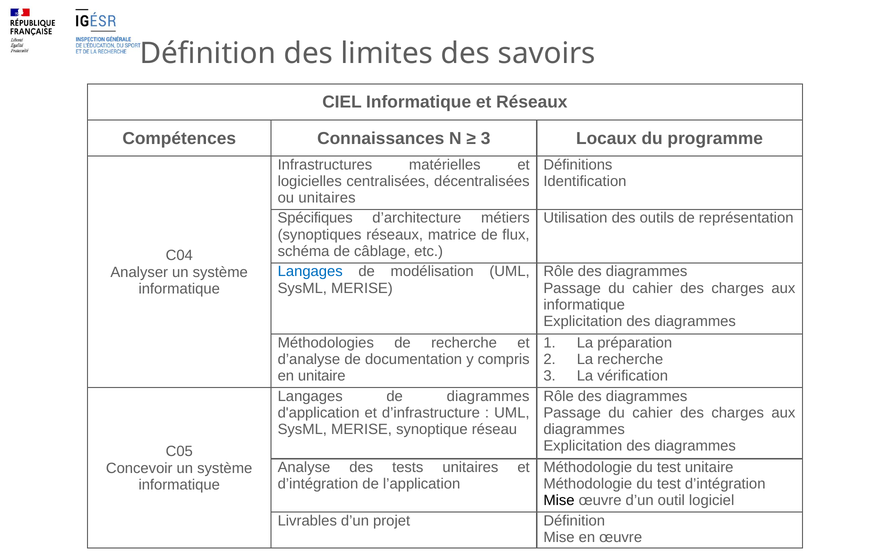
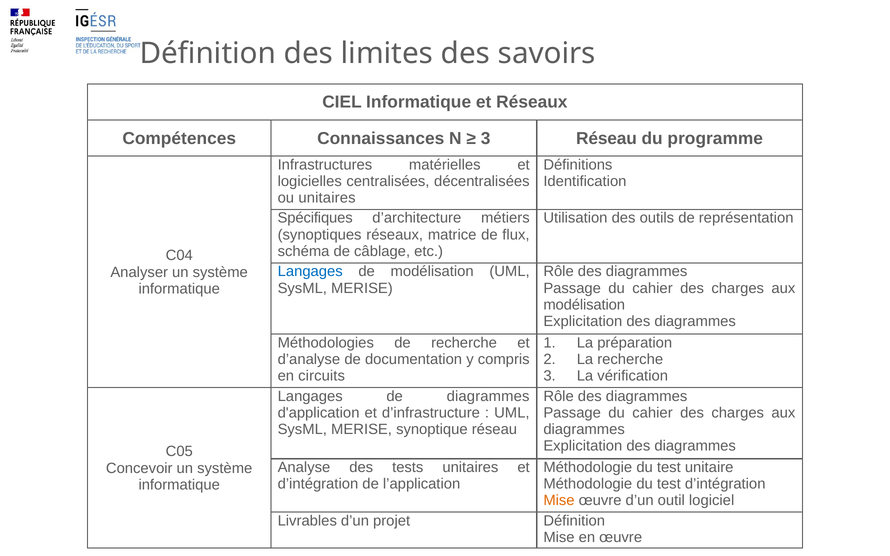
3 Locaux: Locaux -> Réseau (606, 138)
informatique: informatique -> modélisation (584, 305)
en unitaire: unitaire -> circuits (322, 376)
Mise colour: black -> orange (559, 501)
